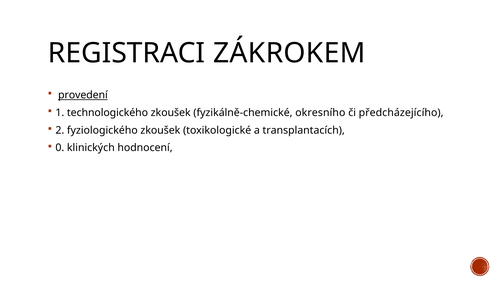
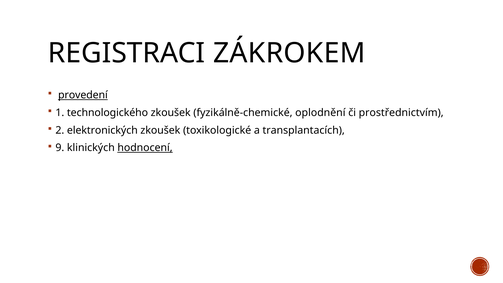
okresního: okresního -> oplodnění (320, 113)
předcházejícího: předcházejícího -> prostřednictvím (401, 113)
fyziologického: fyziologického -> elektronických (102, 130)
0: 0 -> 9 (60, 148)
hodnocení underline: none -> present (145, 148)
